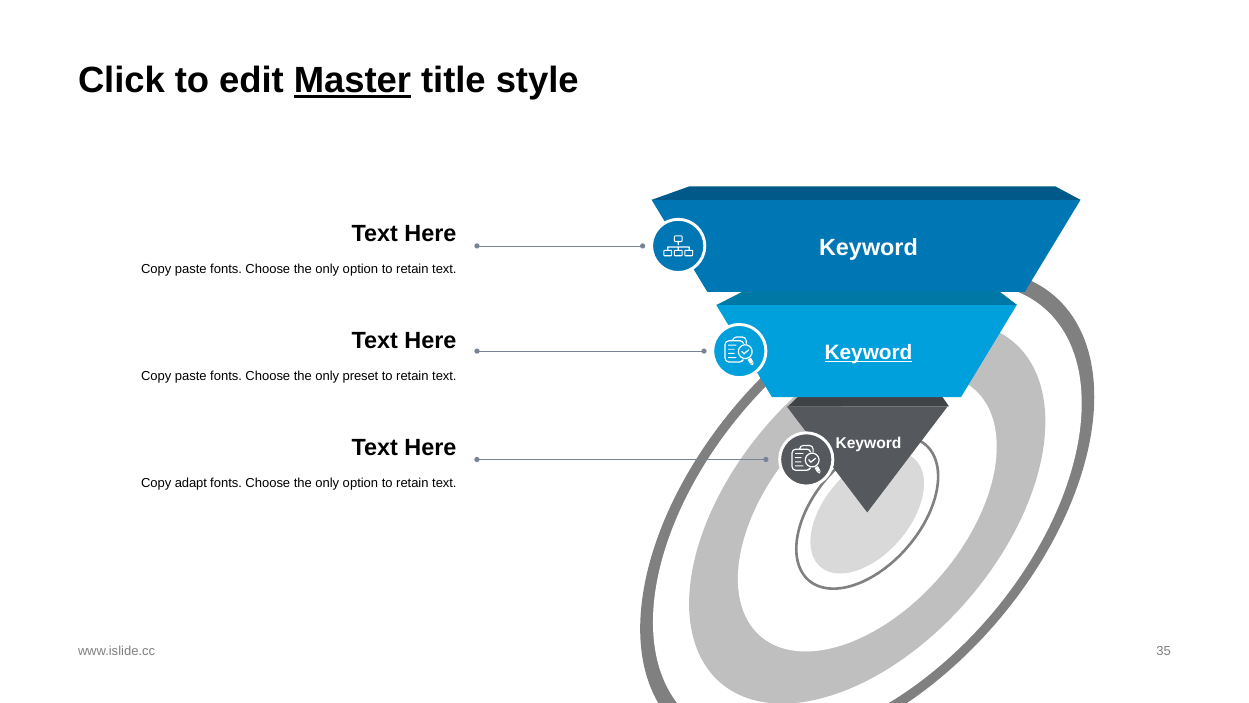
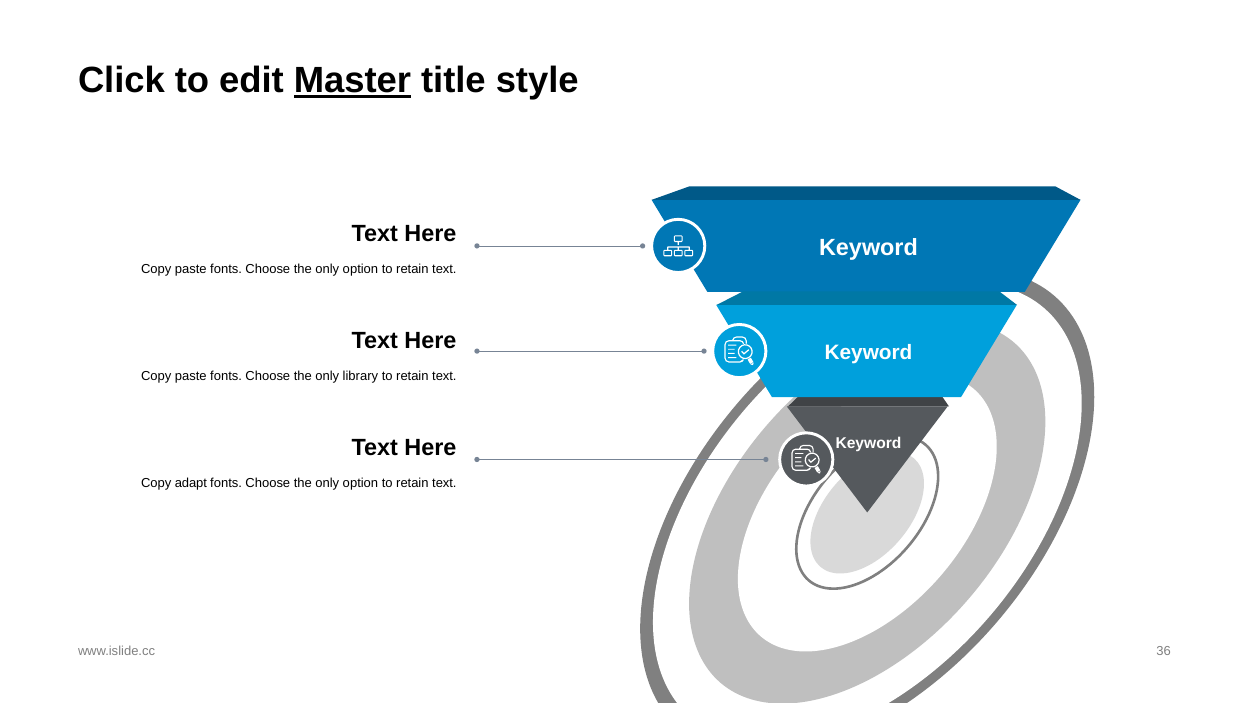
Keyword underline: present -> none (869, 352)
preset: preset -> library (360, 376)
35: 35 -> 36 (1164, 651)
